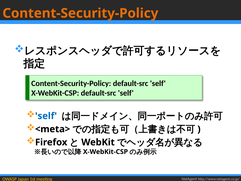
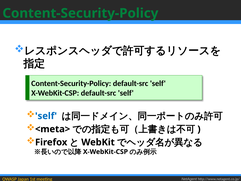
Content-Security-Policy colour: orange -> green (80, 13)
